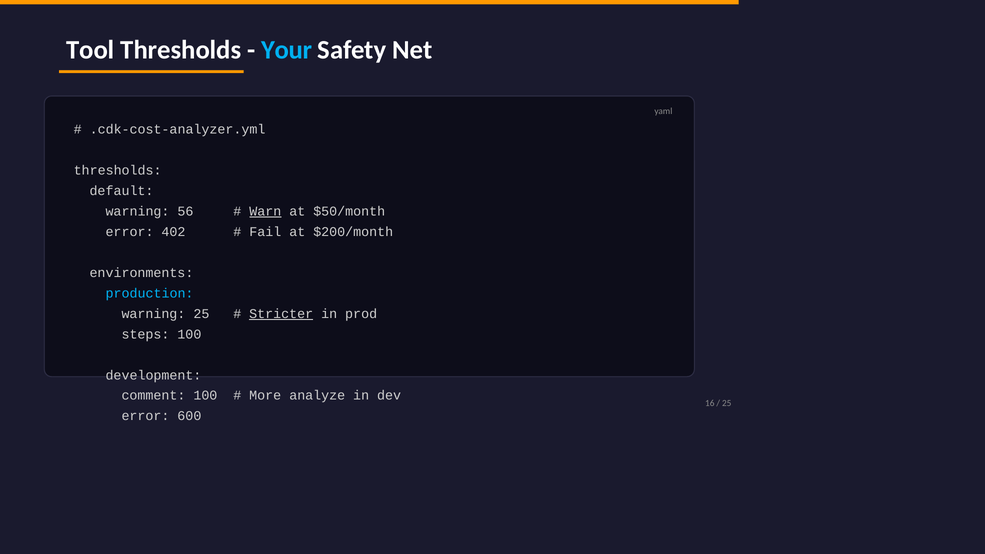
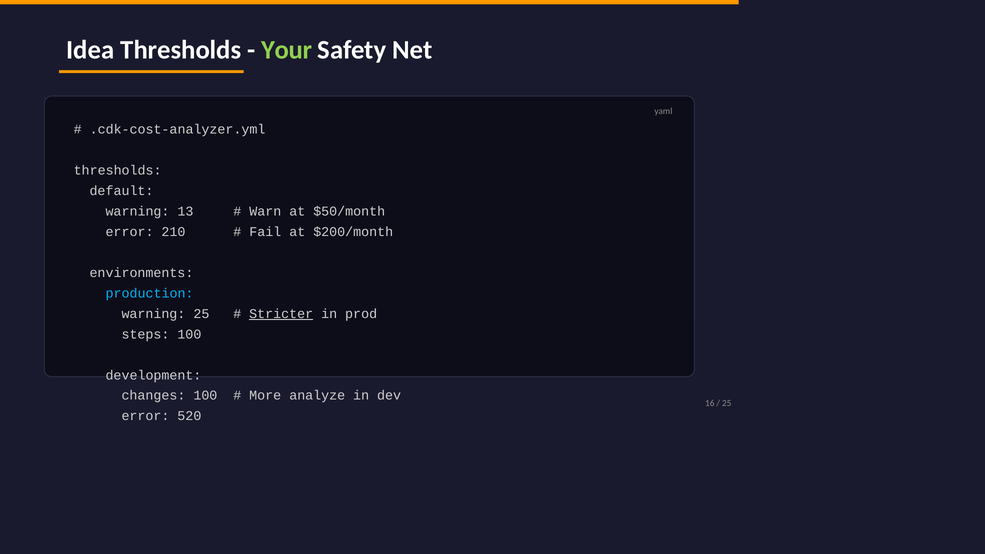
Tool: Tool -> Idea (90, 50)
Your colour: light blue -> light green (287, 50)
56: 56 -> 13 (185, 211)
Warn underline: present -> none (265, 211)
402: 402 -> 210 (173, 232)
comment: comment -> changes (153, 396)
600: 600 -> 520 (189, 416)
